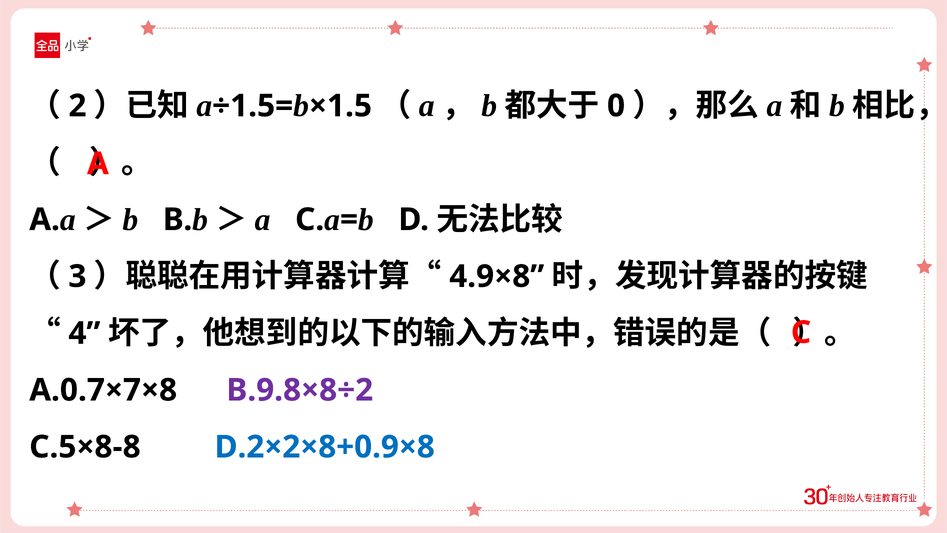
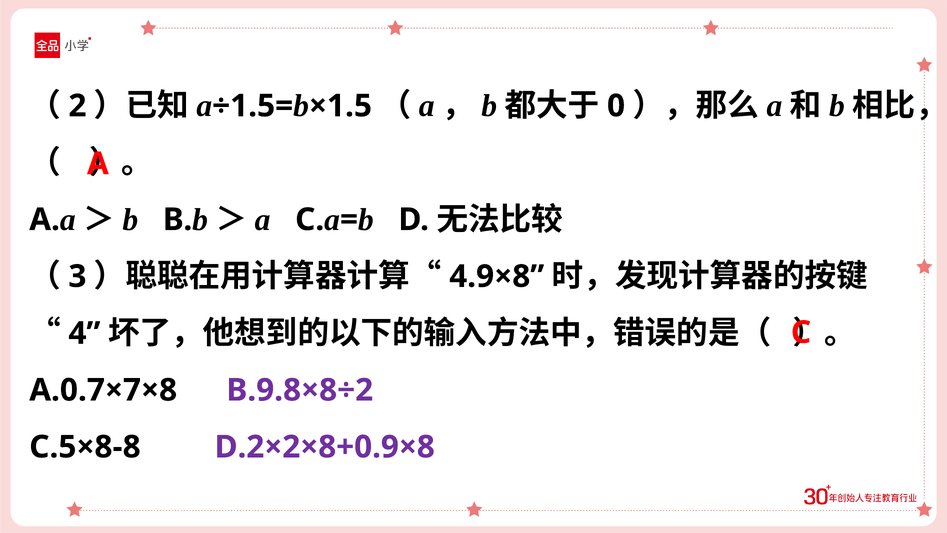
D.2×2×8+0.9×8 colour: blue -> purple (325, 447)
